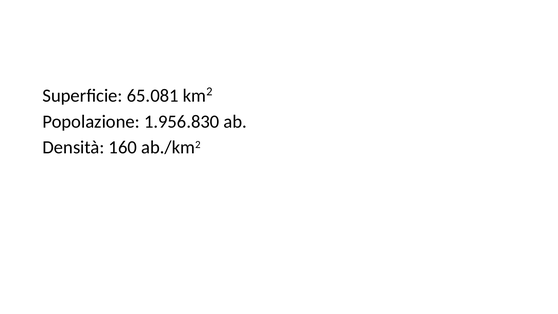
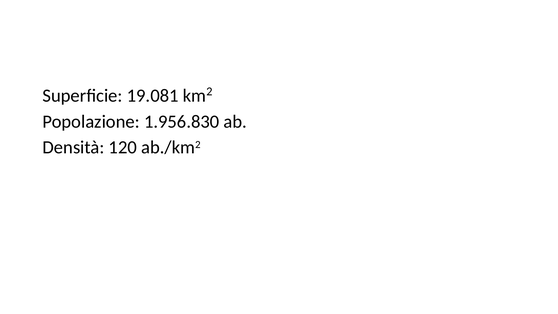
65.081: 65.081 -> 19.081 (153, 96)
160: 160 -> 120 (123, 147)
